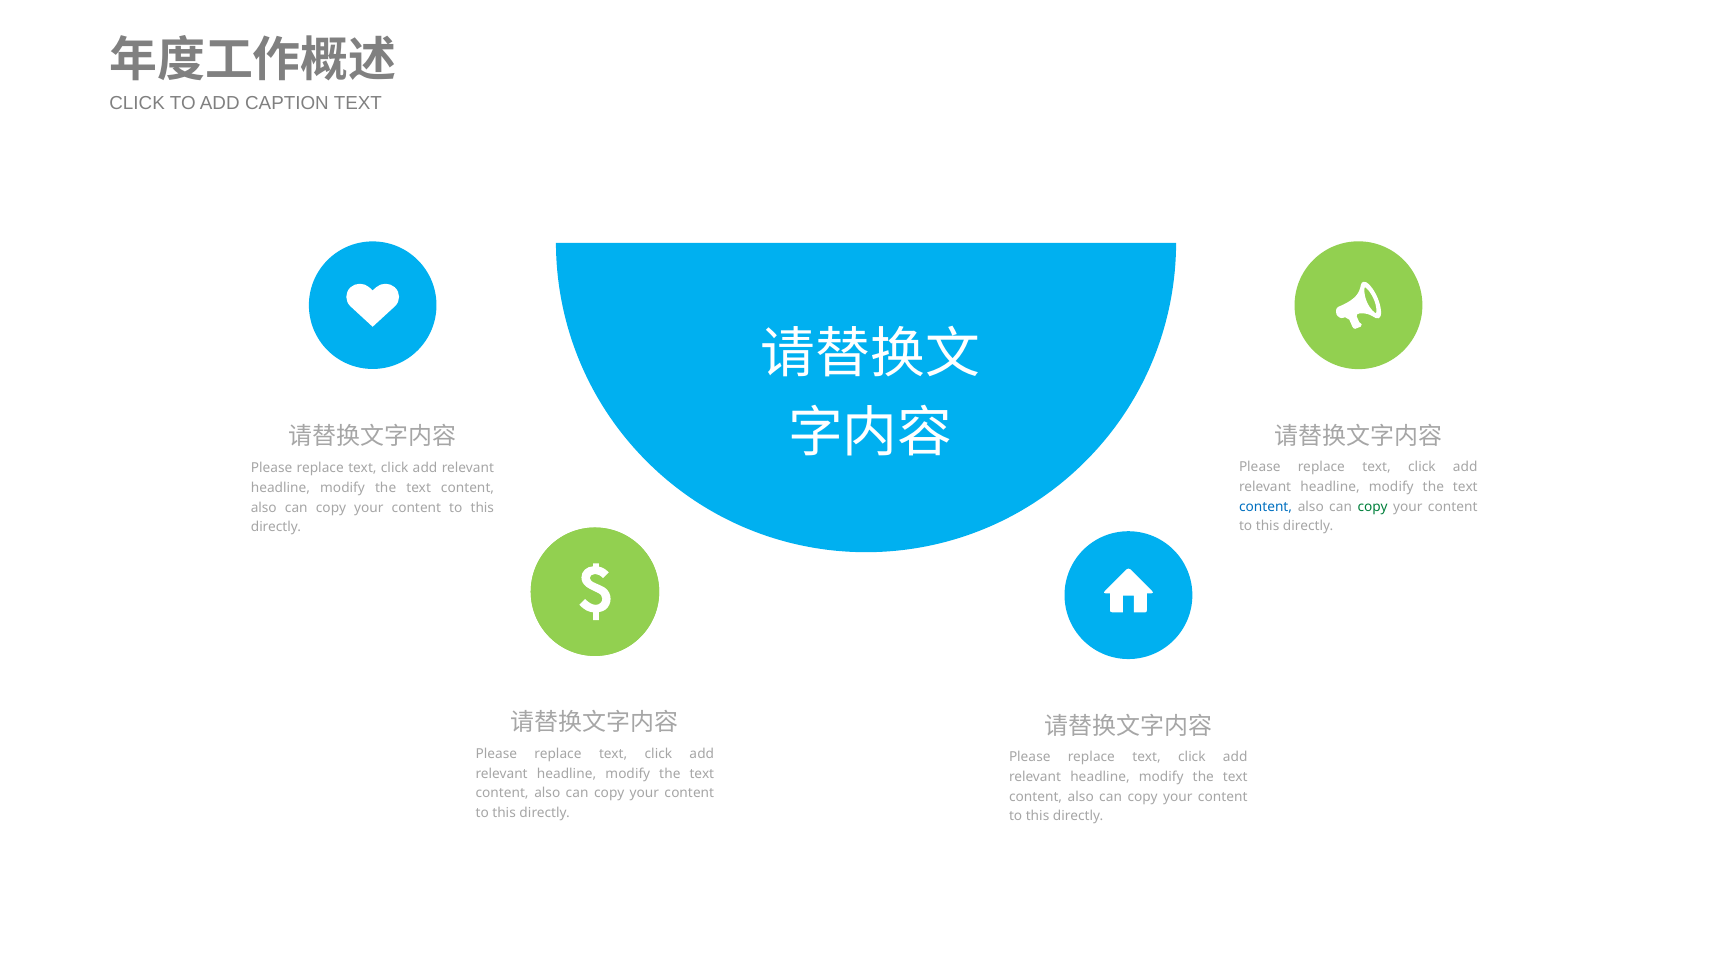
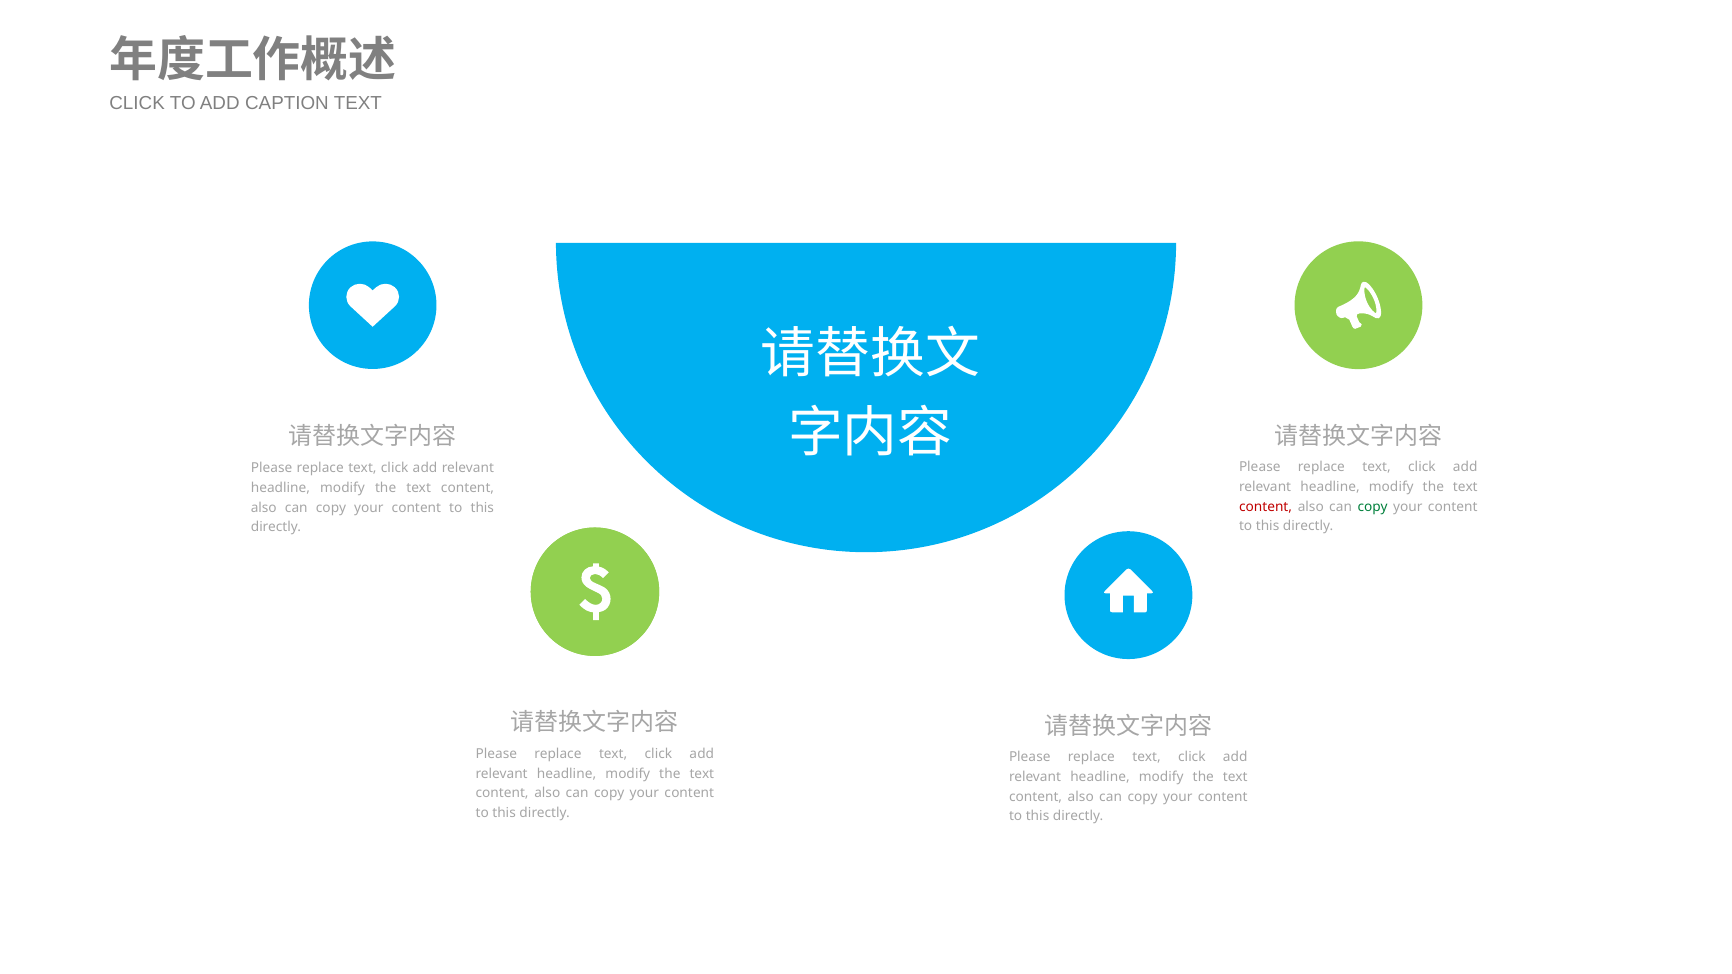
content colour: blue -> red (1266, 507)
